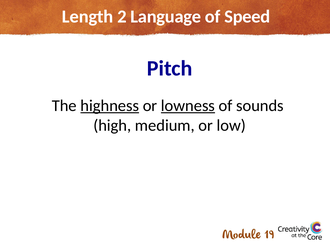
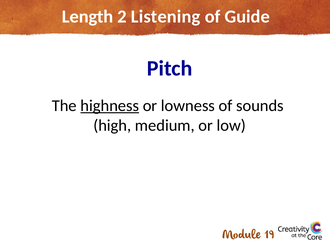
Language: Language -> Listening (166, 17)
Speed: Speed -> Guide (247, 17)
lowness underline: present -> none (188, 106)
